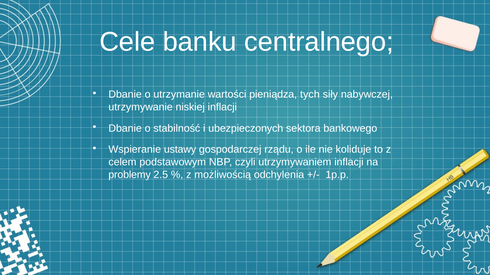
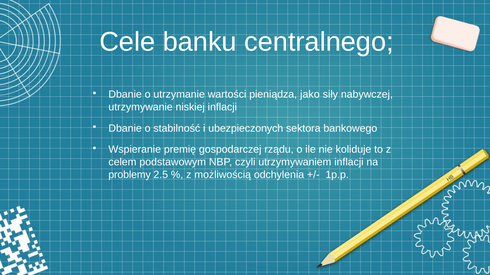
tych: tych -> jako (310, 95)
ustawy: ustawy -> premię (180, 150)
